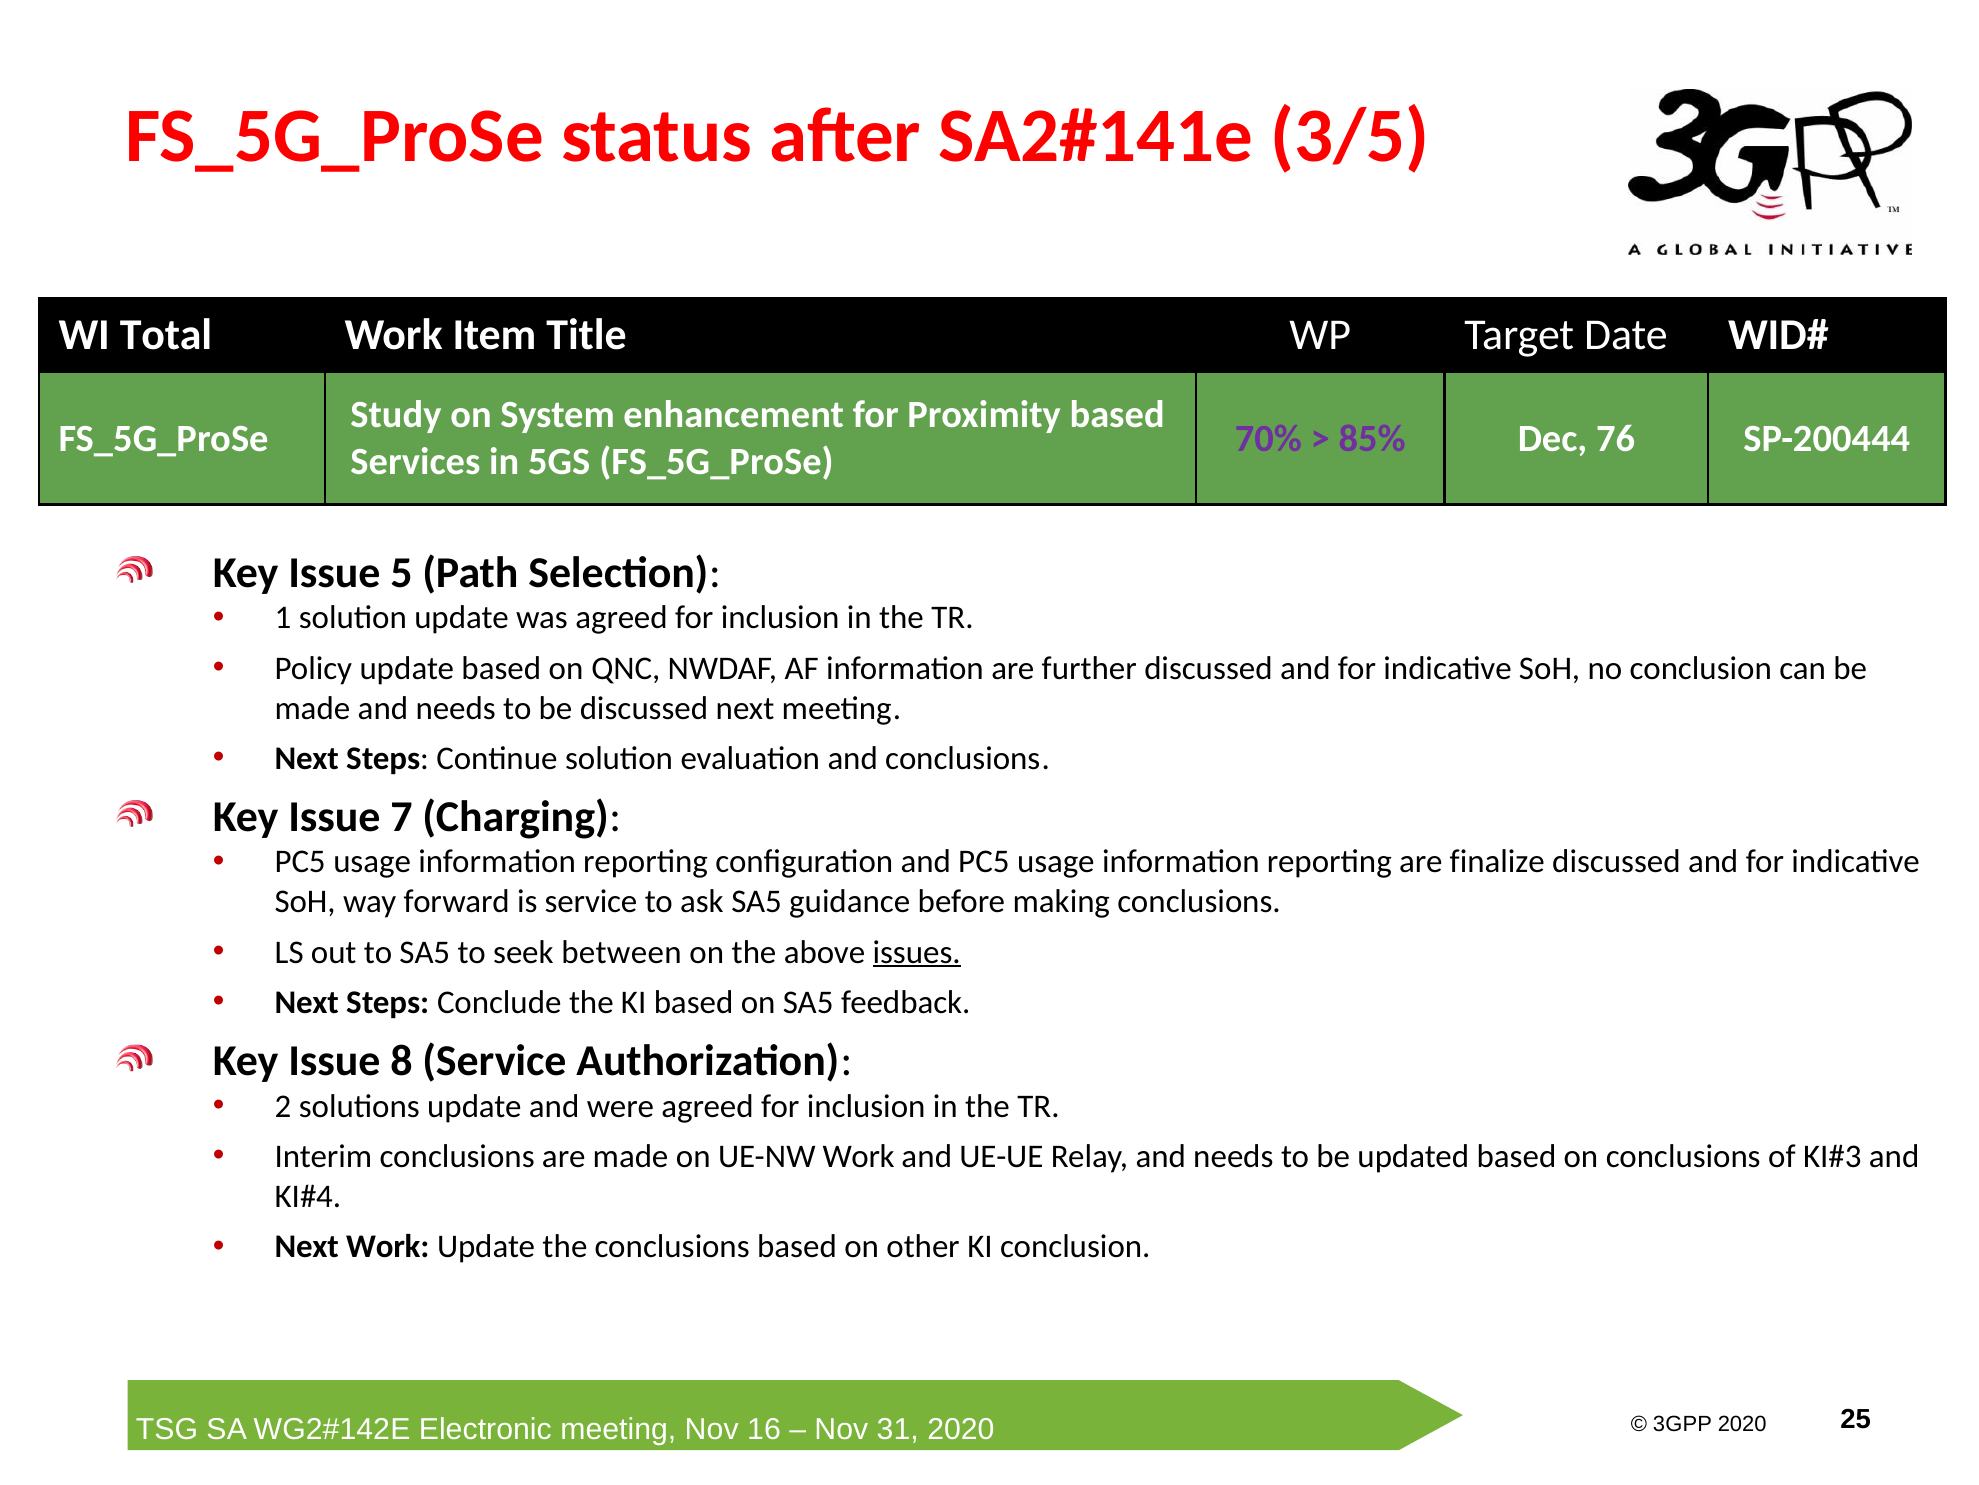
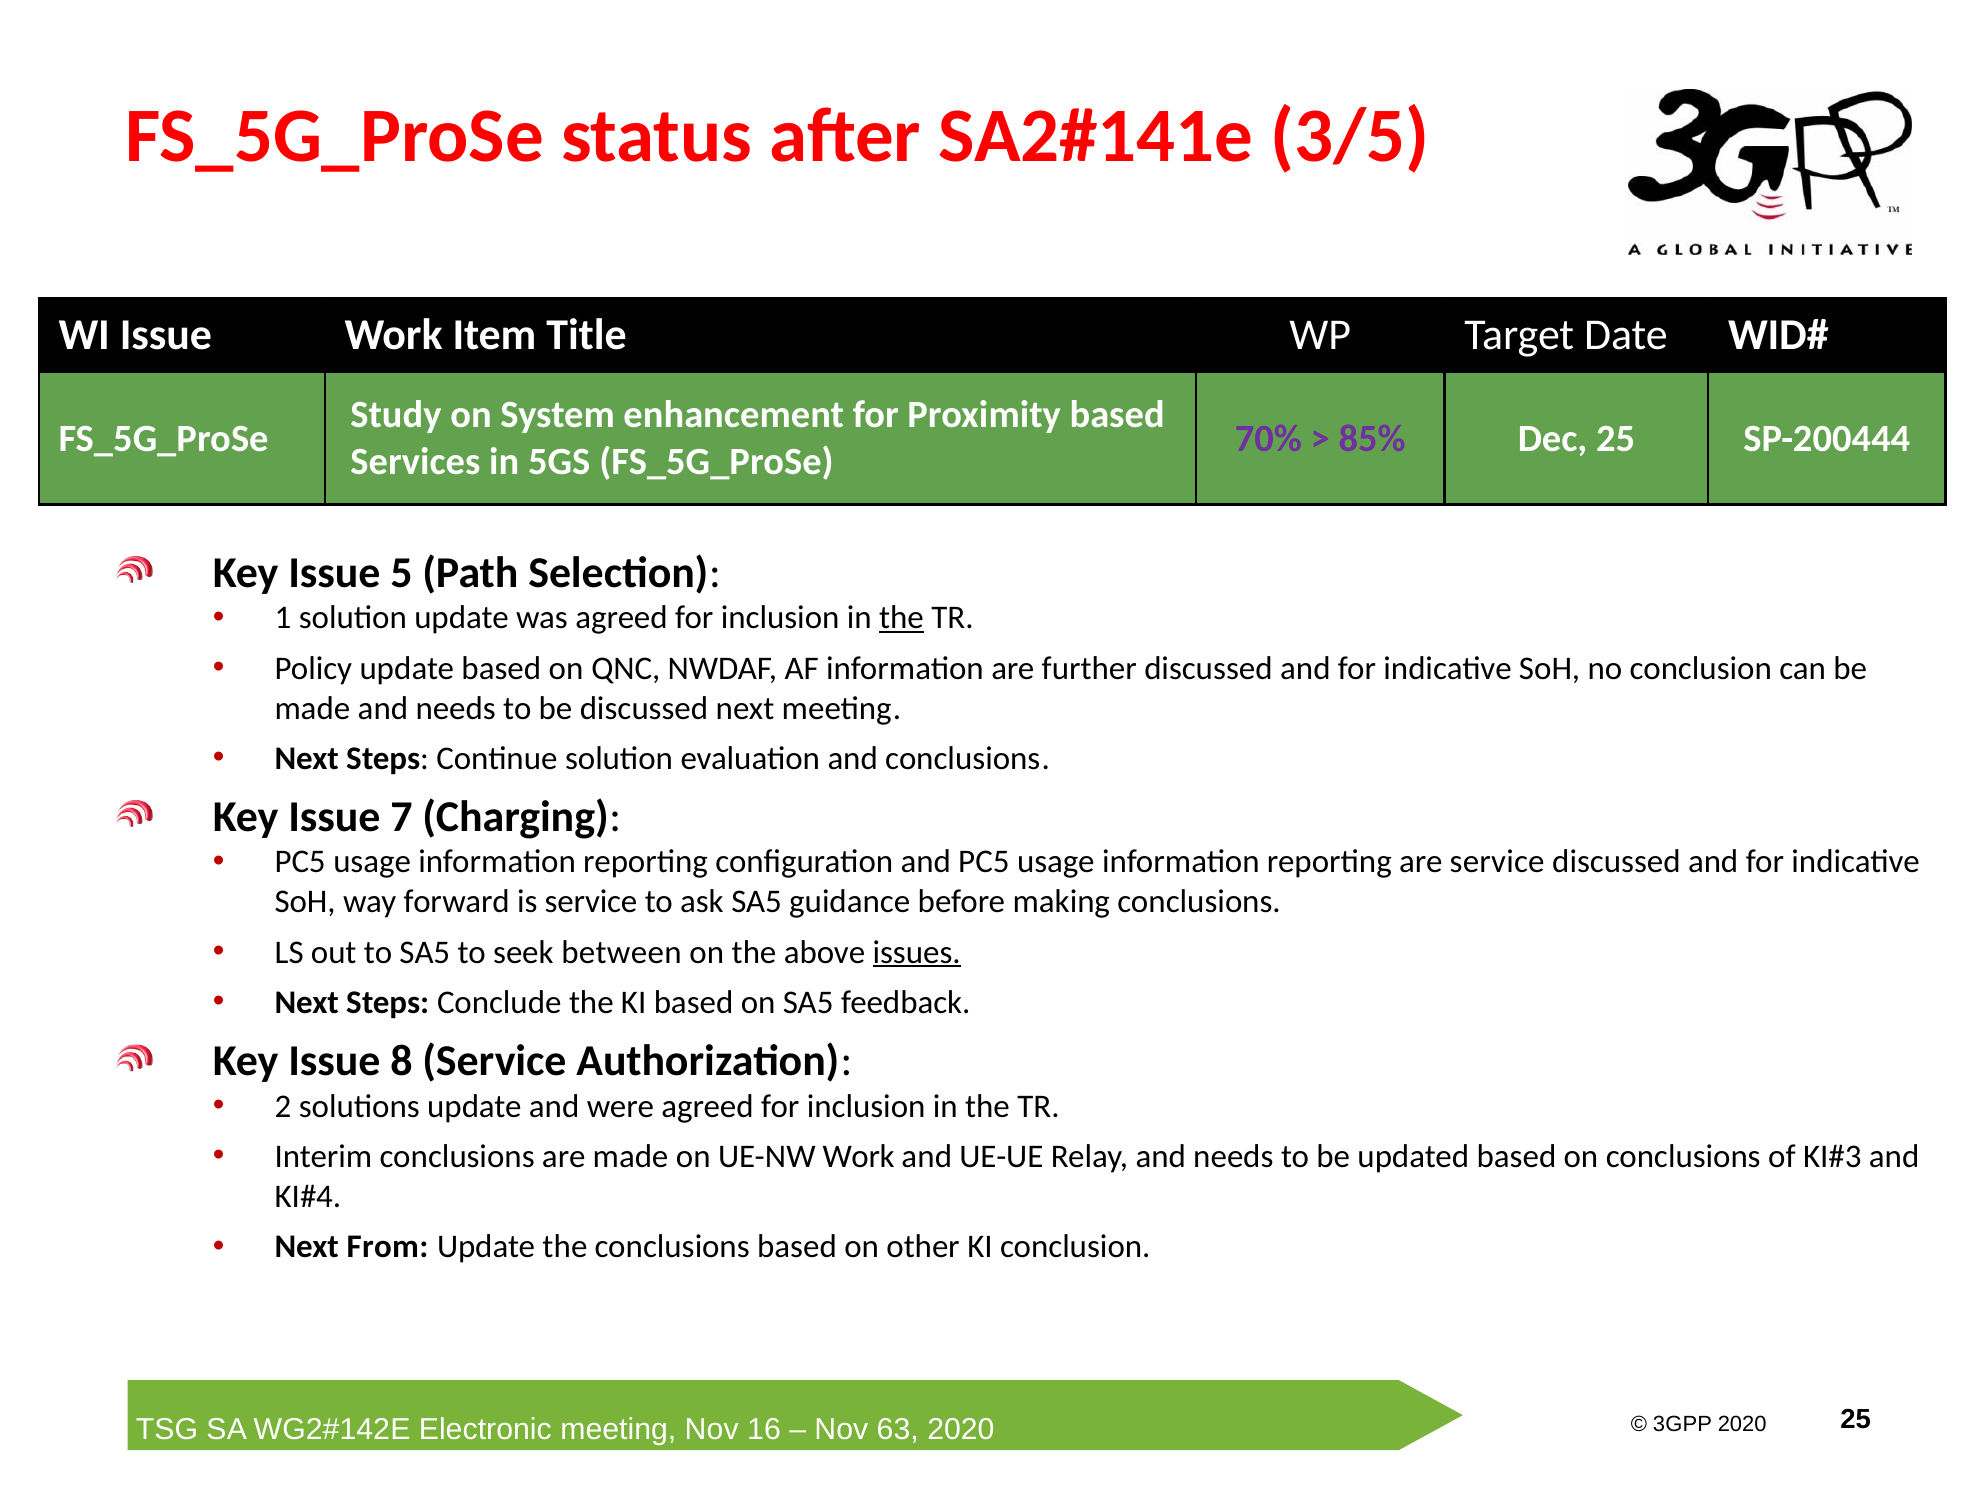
WI Total: Total -> Issue (166, 335)
Dec 76: 76 -> 25 (1616, 438)
the underline: none -> present (901, 618)
are finalize: finalize -> service (1497, 862)
Next Work: Work -> From (387, 1246)
31: 31 -> 63 (898, 1429)
